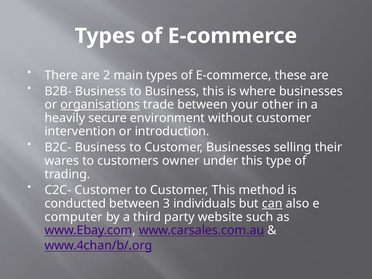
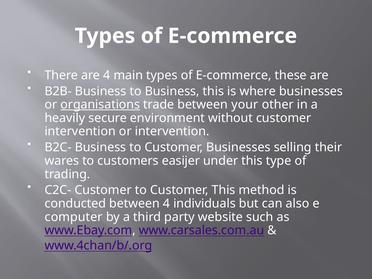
are 2: 2 -> 4 (107, 75)
or introduction: introduction -> intervention (172, 131)
owner: owner -> easijer (181, 161)
between 3: 3 -> 4 (166, 204)
can underline: present -> none (272, 204)
